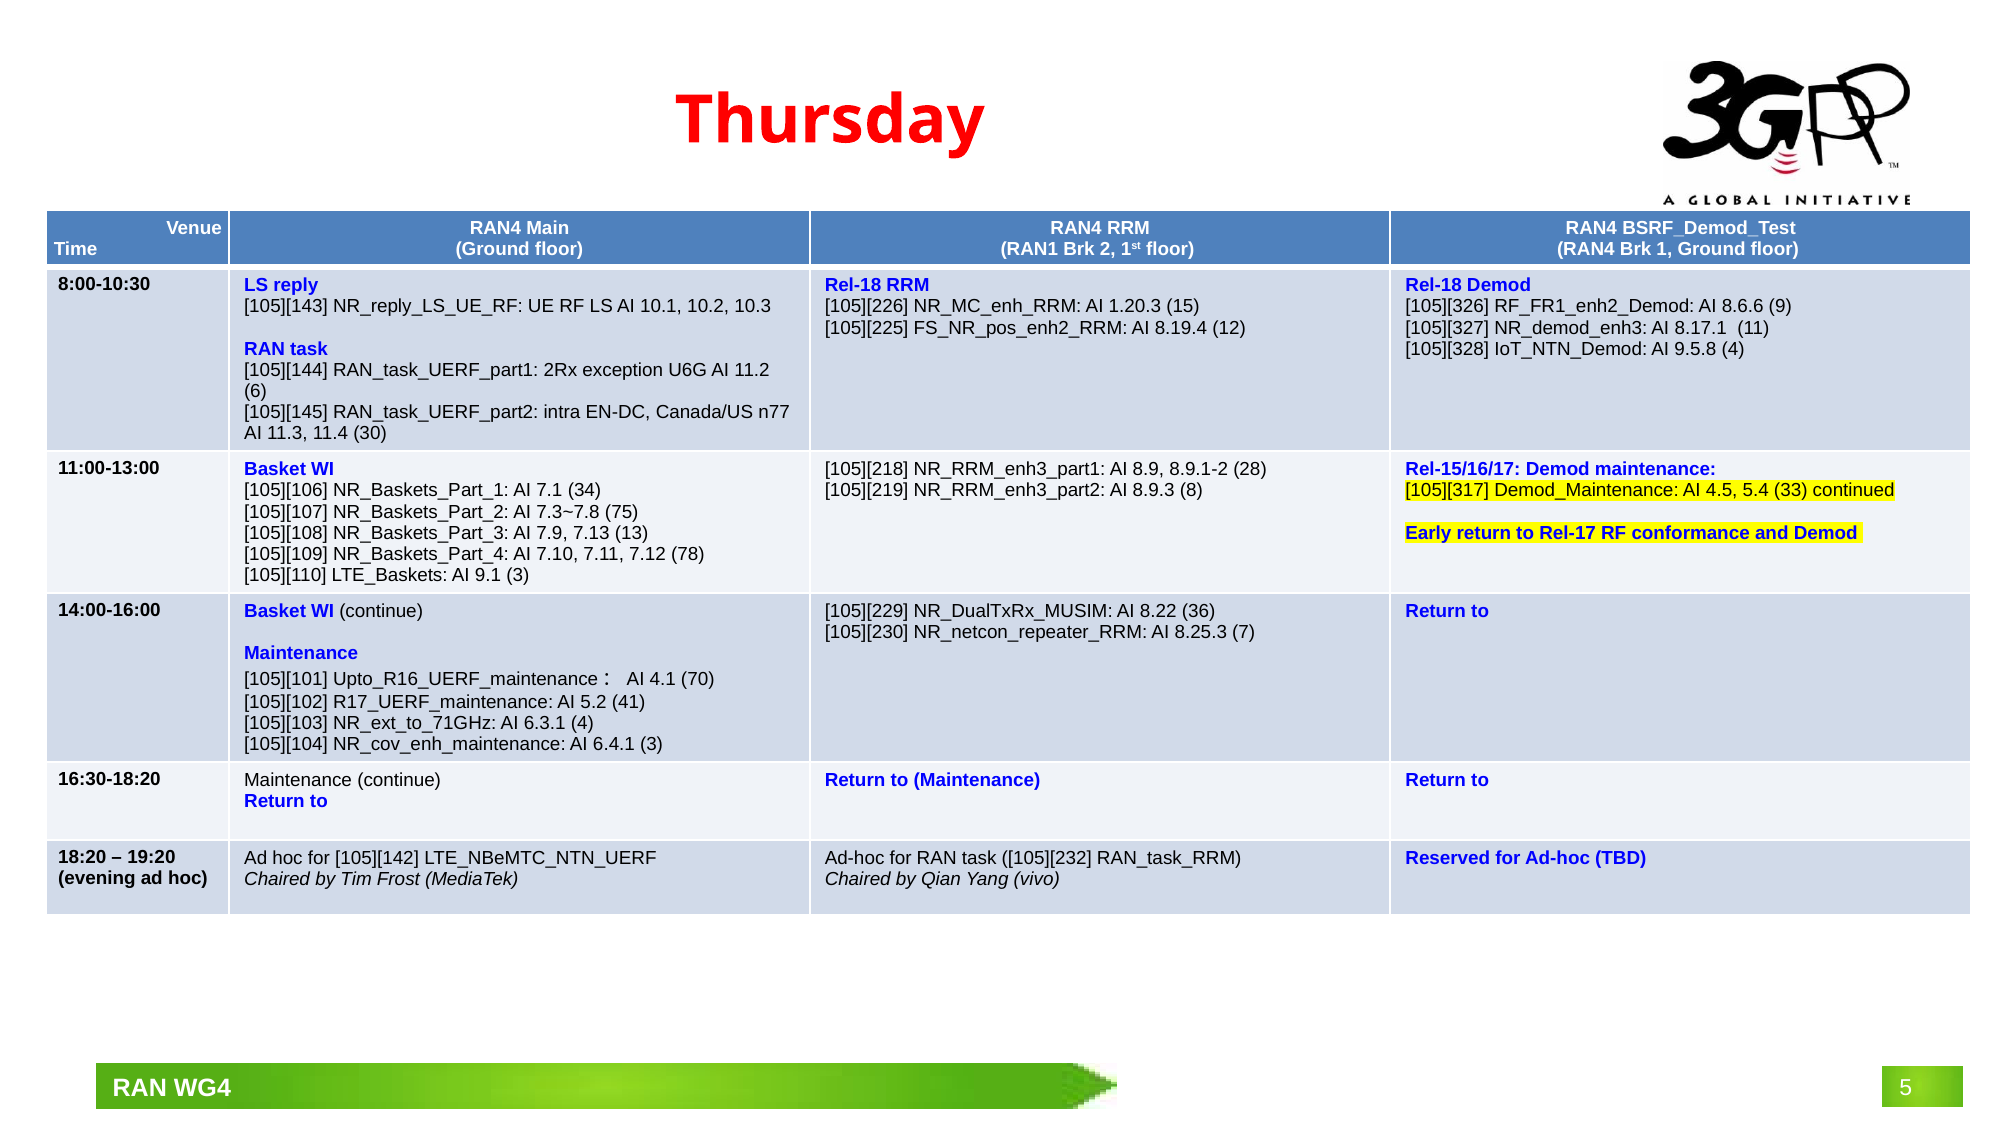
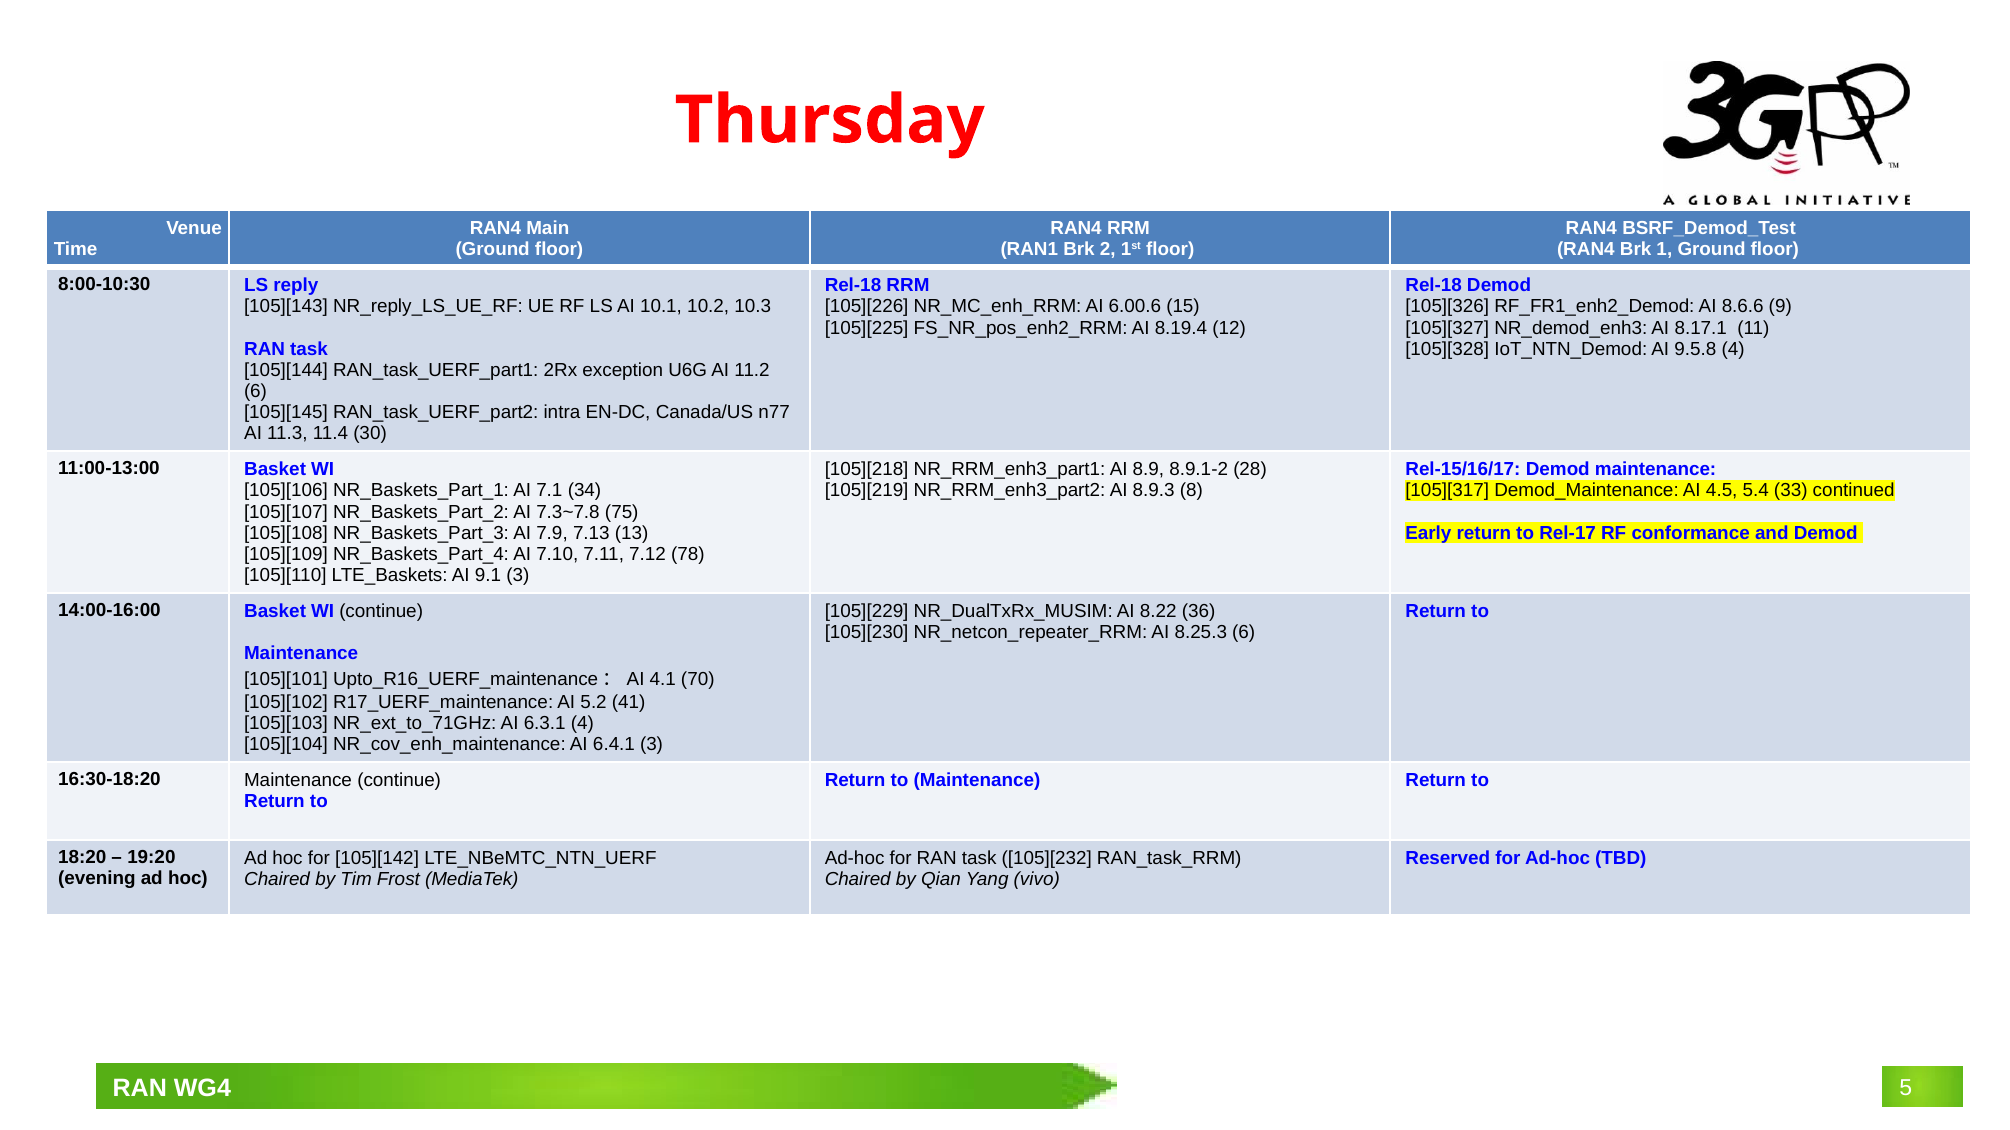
1.20.3: 1.20.3 -> 6.00.6 (1135, 307)
8.25.3 7: 7 -> 6 (1244, 633)
